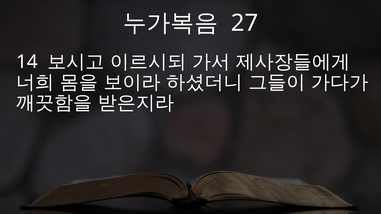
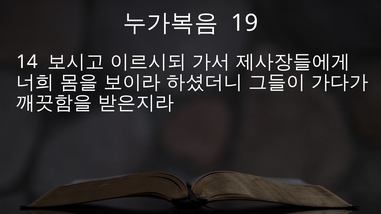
27: 27 -> 19 (245, 23)
